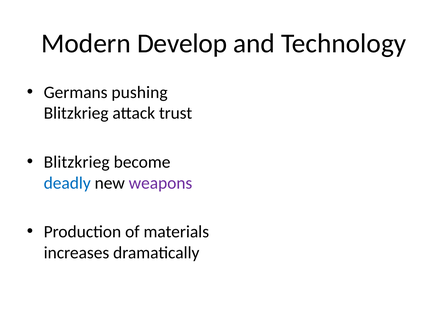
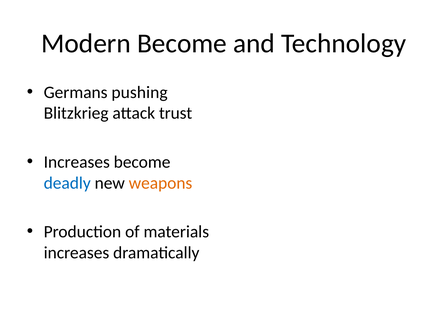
Modern Develop: Develop -> Become (182, 43)
Blitzkrieg: Blitzkrieg -> Increases (77, 162)
weapons colour: purple -> orange (161, 183)
